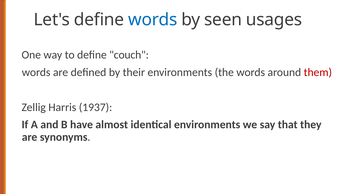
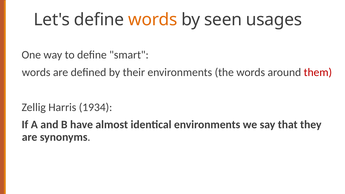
words colour: blue -> orange (153, 20)
couch: couch -> smart (129, 55)
1937: 1937 -> 1934 (96, 107)
